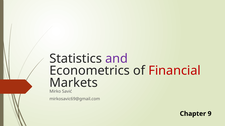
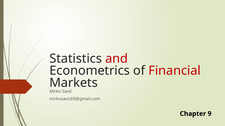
and colour: purple -> red (117, 59)
